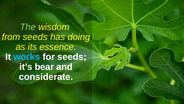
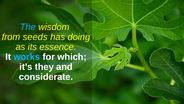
The colour: light green -> light blue (28, 27)
for seeds: seeds -> which (72, 57)
bear: bear -> they (44, 67)
